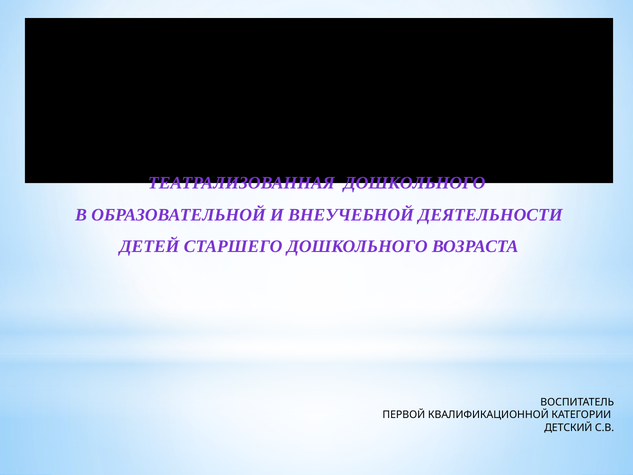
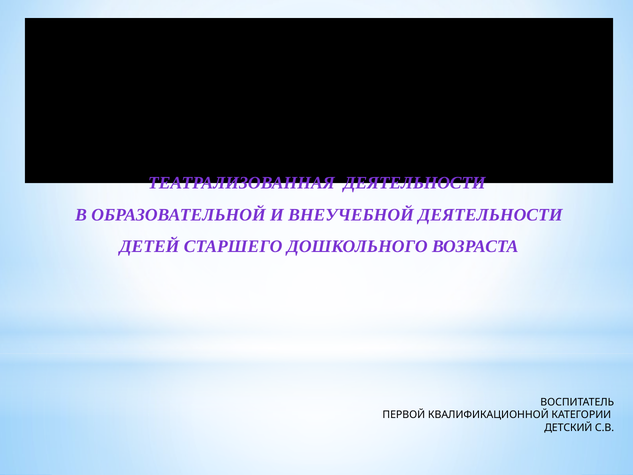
ТЕАТРАЛИЗОВАННАЯ ДОШКОЛЬНОГО: ДОШКОЛЬНОГО -> ДЕЯТЕЛЬНОСТИ (415, 183)
